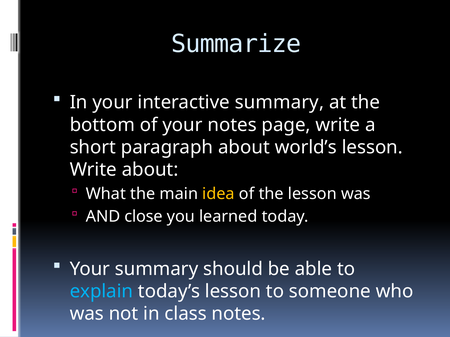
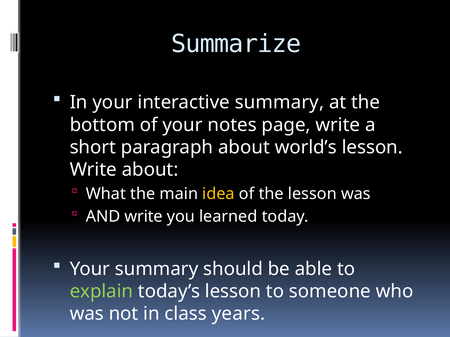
AND close: close -> write (144, 217)
explain colour: light blue -> light green (101, 292)
class notes: notes -> years (239, 314)
